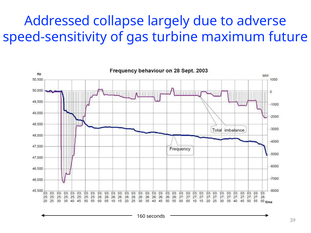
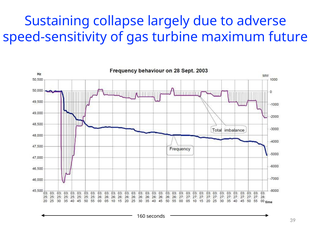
Addressed: Addressed -> Sustaining (57, 21)
